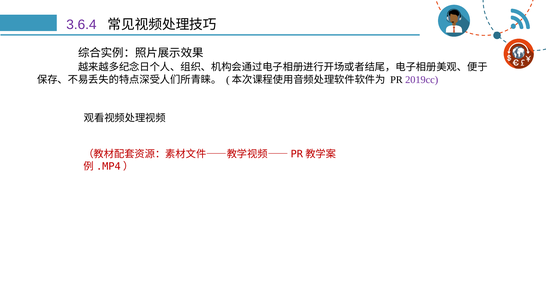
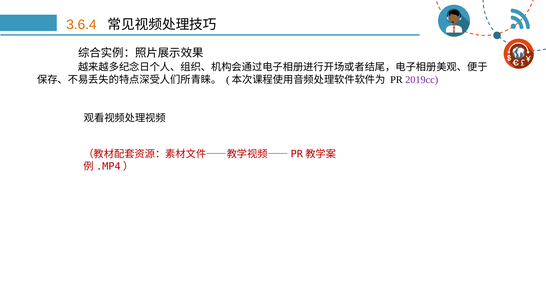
3.6.4 colour: purple -> orange (81, 25)
